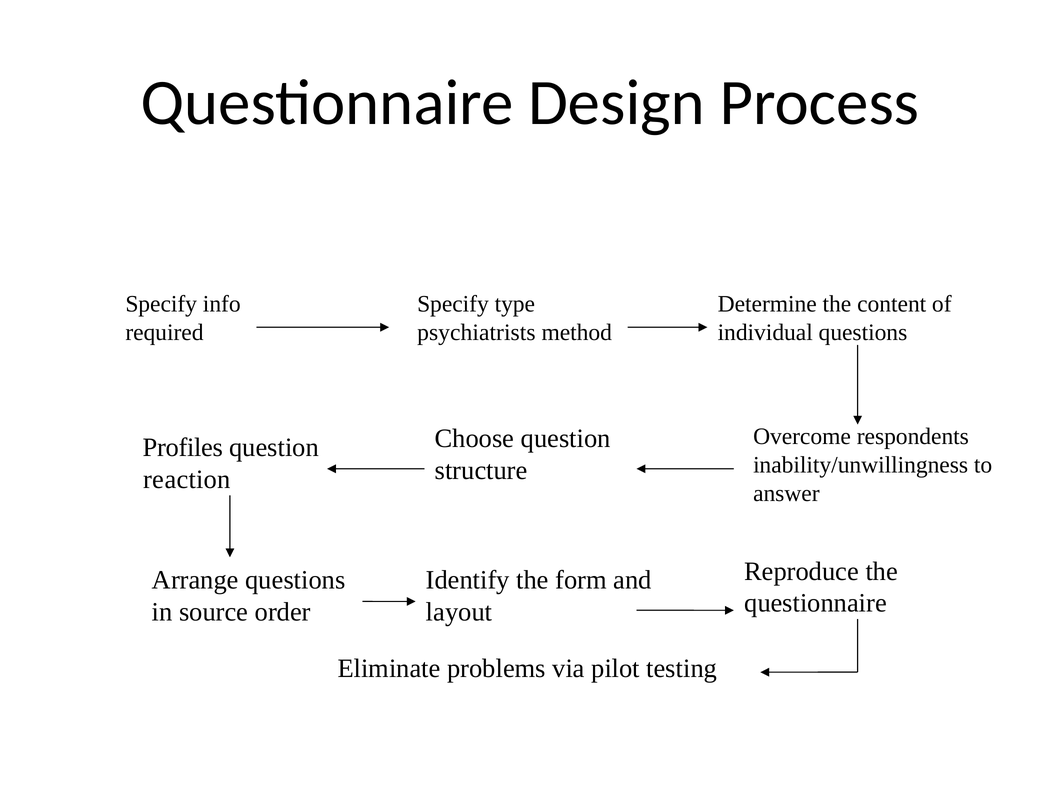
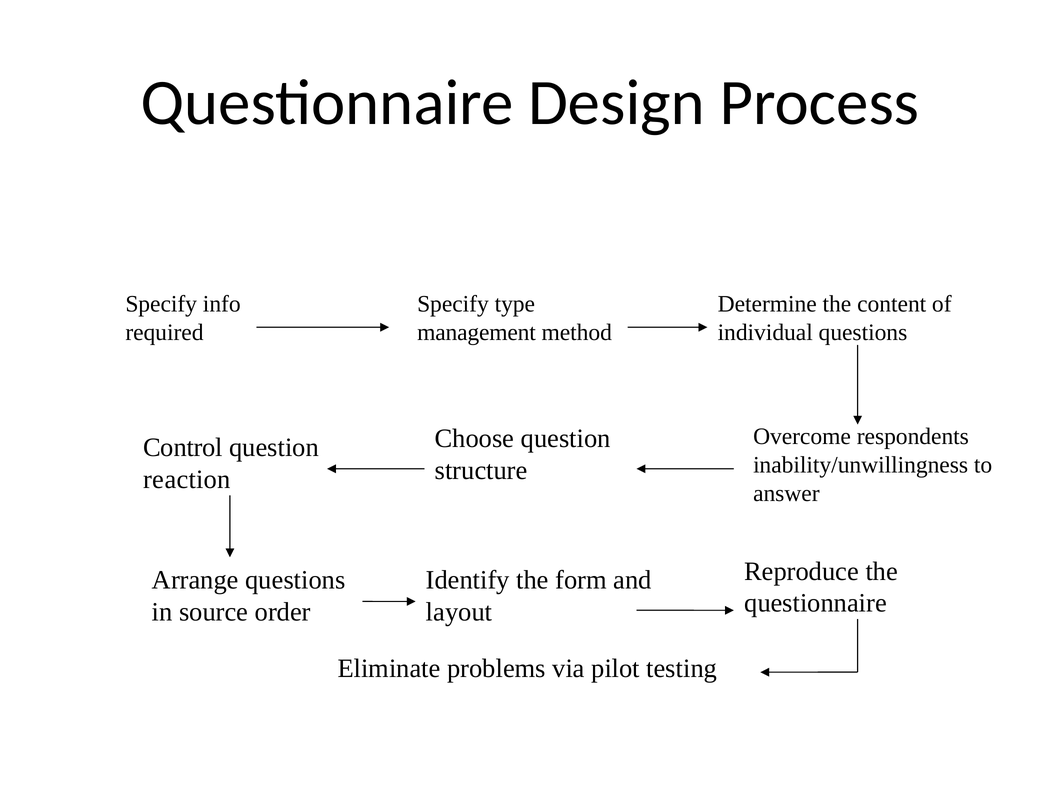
psychiatrists: psychiatrists -> management (477, 332)
Profiles: Profiles -> Control (183, 447)
